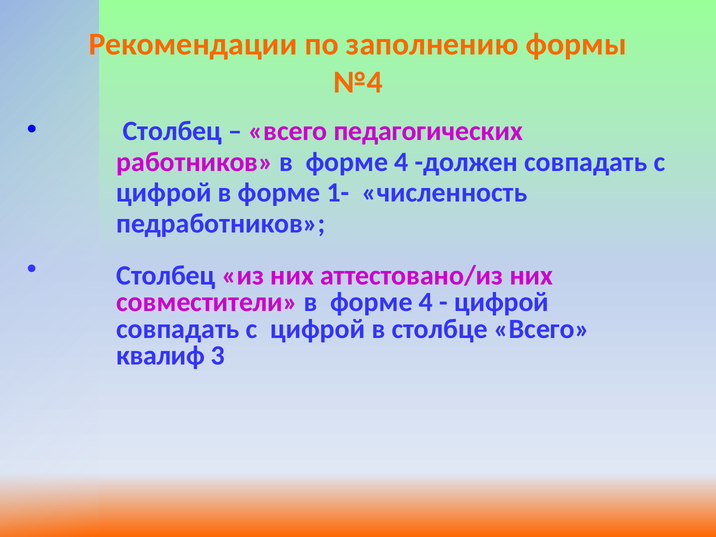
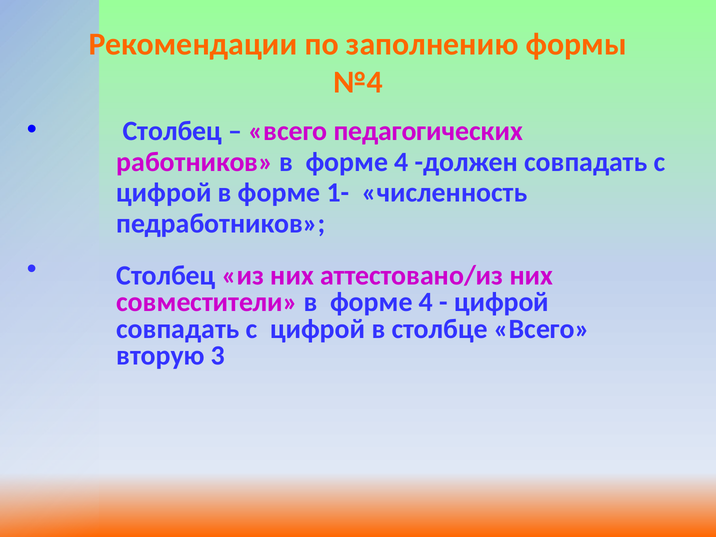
квалиф: квалиф -> вторую (161, 356)
